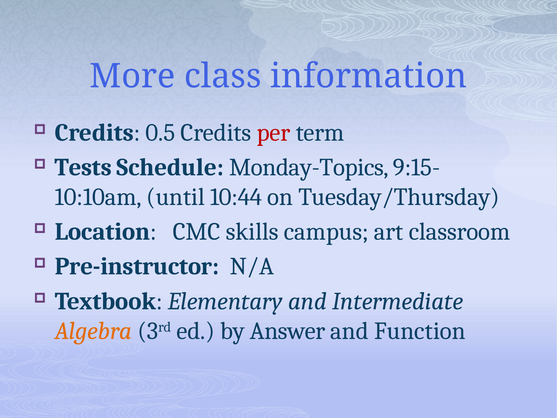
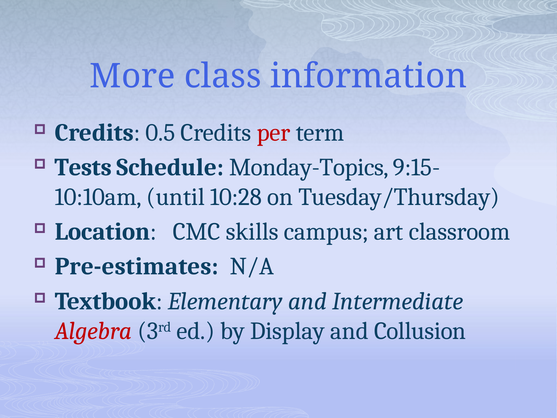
10:44: 10:44 -> 10:28 (236, 197)
Pre-instructor: Pre-instructor -> Pre-estimates (137, 266)
Algebra colour: orange -> red (93, 331)
Answer: Answer -> Display (287, 331)
Function: Function -> Collusion (420, 331)
